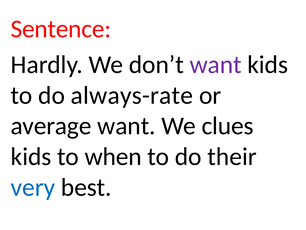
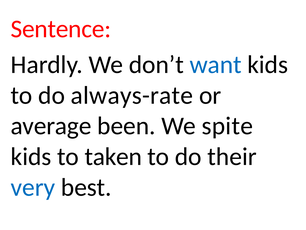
want colour: purple -> blue (216, 65)
average want: want -> been (126, 126)
clues: clues -> spite (227, 126)
when: when -> taken (113, 156)
